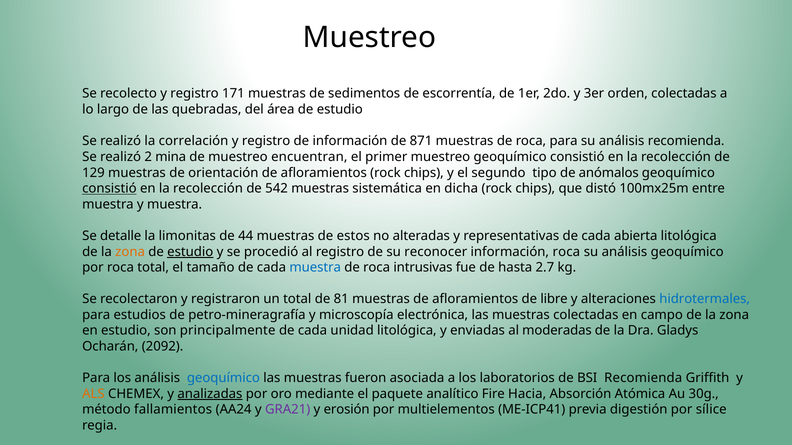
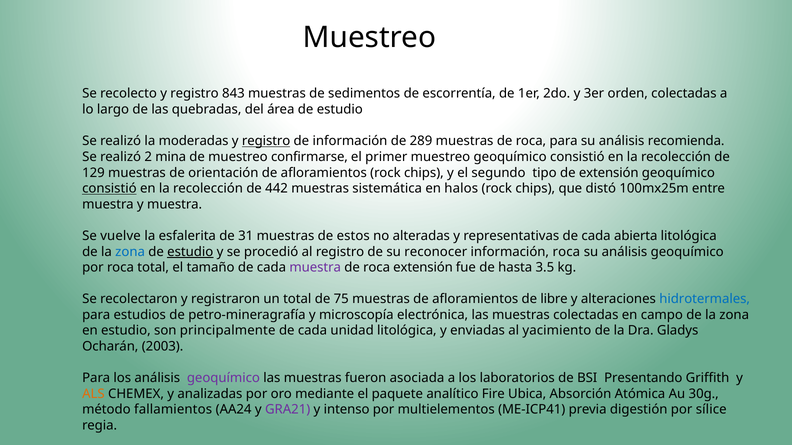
171: 171 -> 843 (233, 94)
correlación: correlación -> moderadas (194, 141)
registro underline: none -> present (266, 141)
871: 871 -> 289 (421, 141)
encuentran: encuentran -> confirmarse (309, 157)
de anómalos: anómalos -> extensión (609, 173)
542: 542 -> 442 (277, 189)
dicha: dicha -> halos (461, 189)
detalle: detalle -> vuelve (121, 236)
limonitas: limonitas -> esfalerita (187, 236)
44: 44 -> 31 (246, 236)
zona colour: orange -> blue (130, 252)
muestra colour: blue -> purple (315, 268)
roca intrusivas: intrusivas -> extensión (423, 268)
2.7: 2.7 -> 3.5 (545, 268)
81: 81 -> 75 (341, 299)
moderadas: moderadas -> yacimiento (557, 331)
2092: 2092 -> 2003 (163, 347)
geoquímico colour: blue -> purple (223, 378)
BSI Recomienda: Recomienda -> Presentando (643, 378)
analizadas underline: present -> none (210, 394)
Hacia: Hacia -> Ubica (527, 394)
erosión: erosión -> intenso (347, 410)
